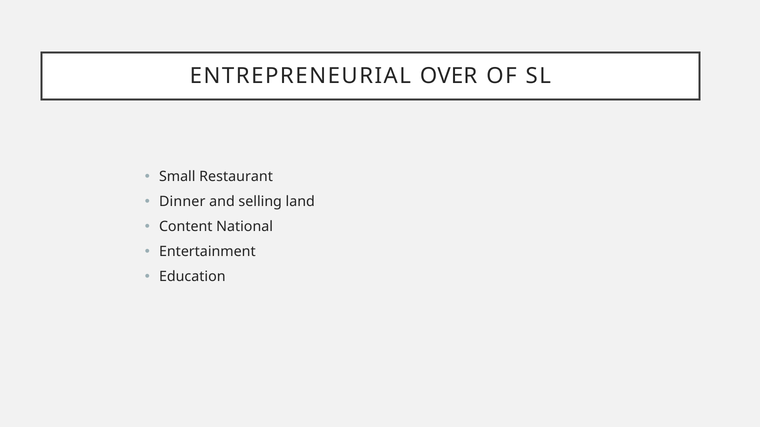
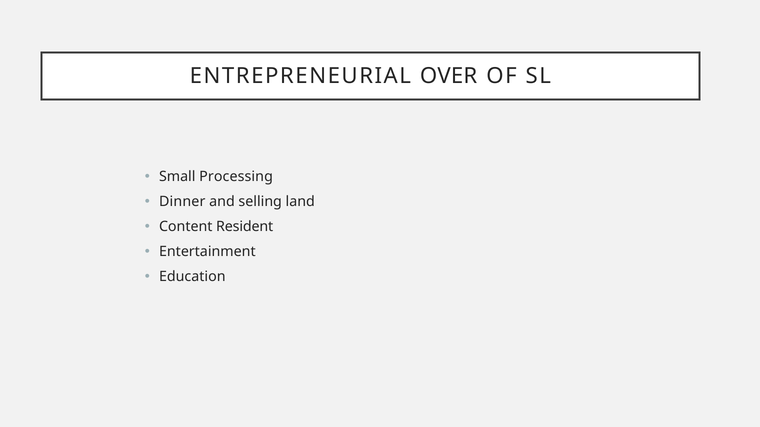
Restaurant: Restaurant -> Processing (236, 177)
National: National -> Resident (245, 227)
